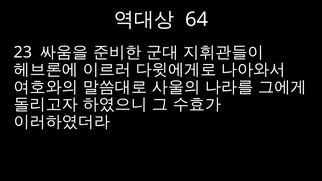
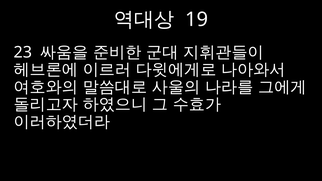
64: 64 -> 19 (197, 19)
